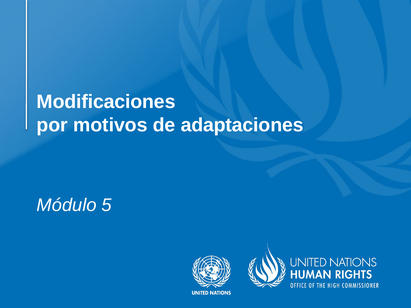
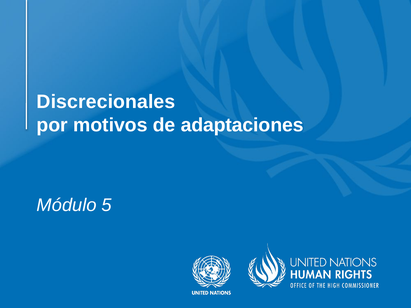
Modificaciones: Modificaciones -> Discrecionales (106, 102)
